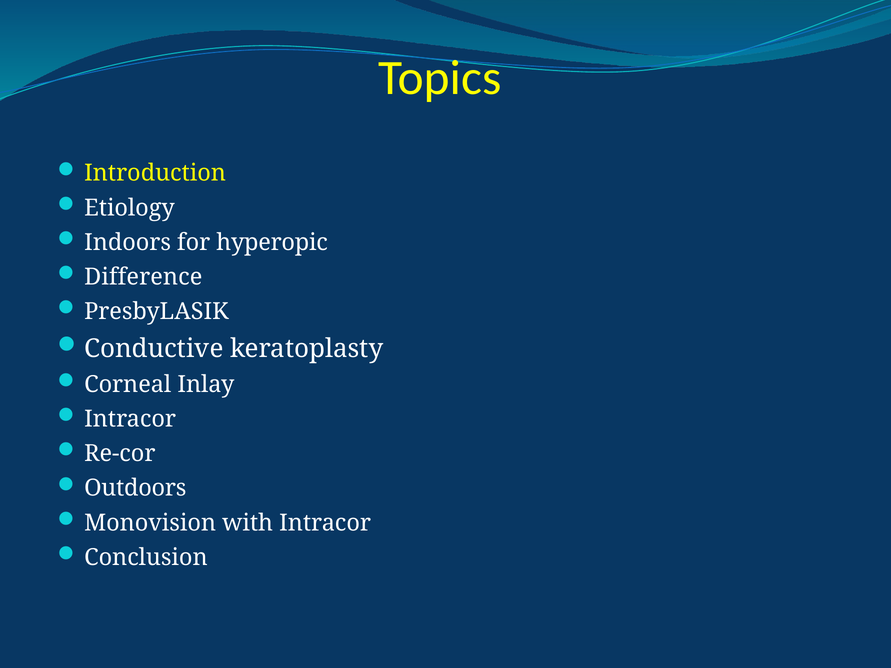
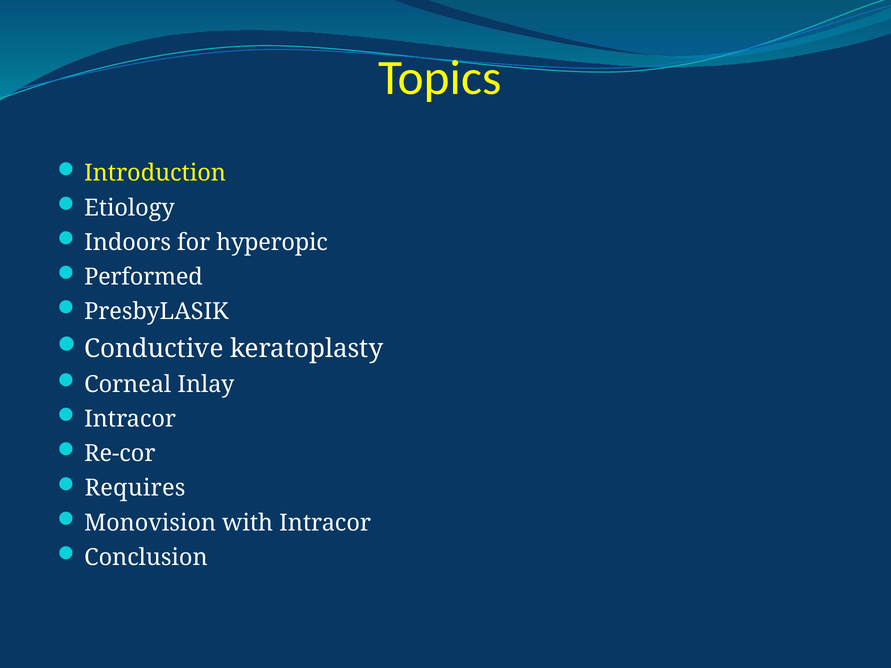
Difference: Difference -> Performed (143, 277)
Outdoors: Outdoors -> Requires (135, 488)
